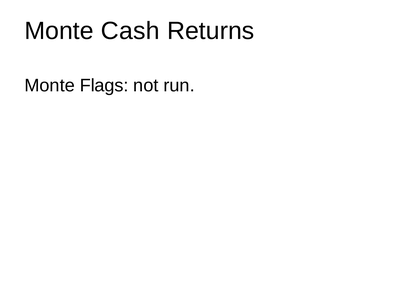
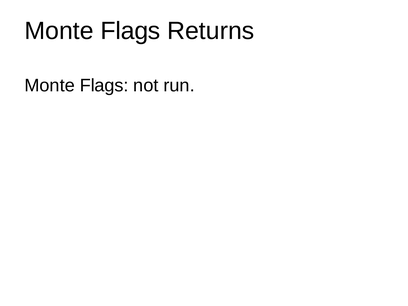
Cash: Cash -> Flags (130, 31)
